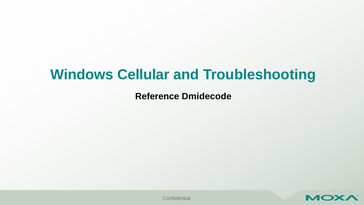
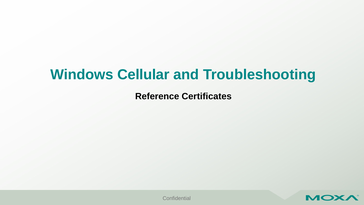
Dmidecode: Dmidecode -> Certificates (207, 96)
